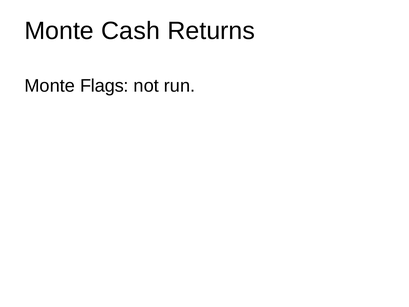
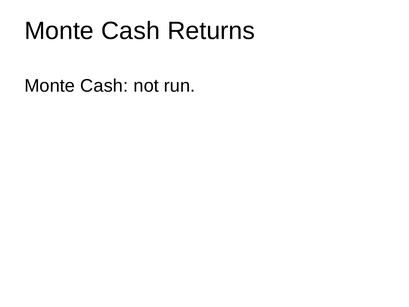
Flags: Flags -> Cash (104, 86)
